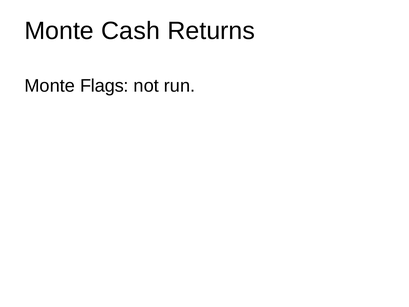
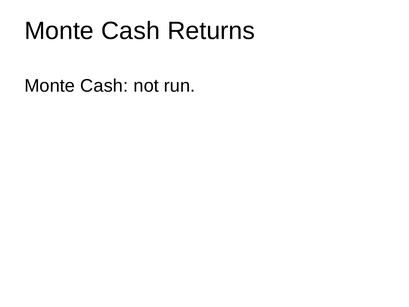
Flags: Flags -> Cash (104, 86)
